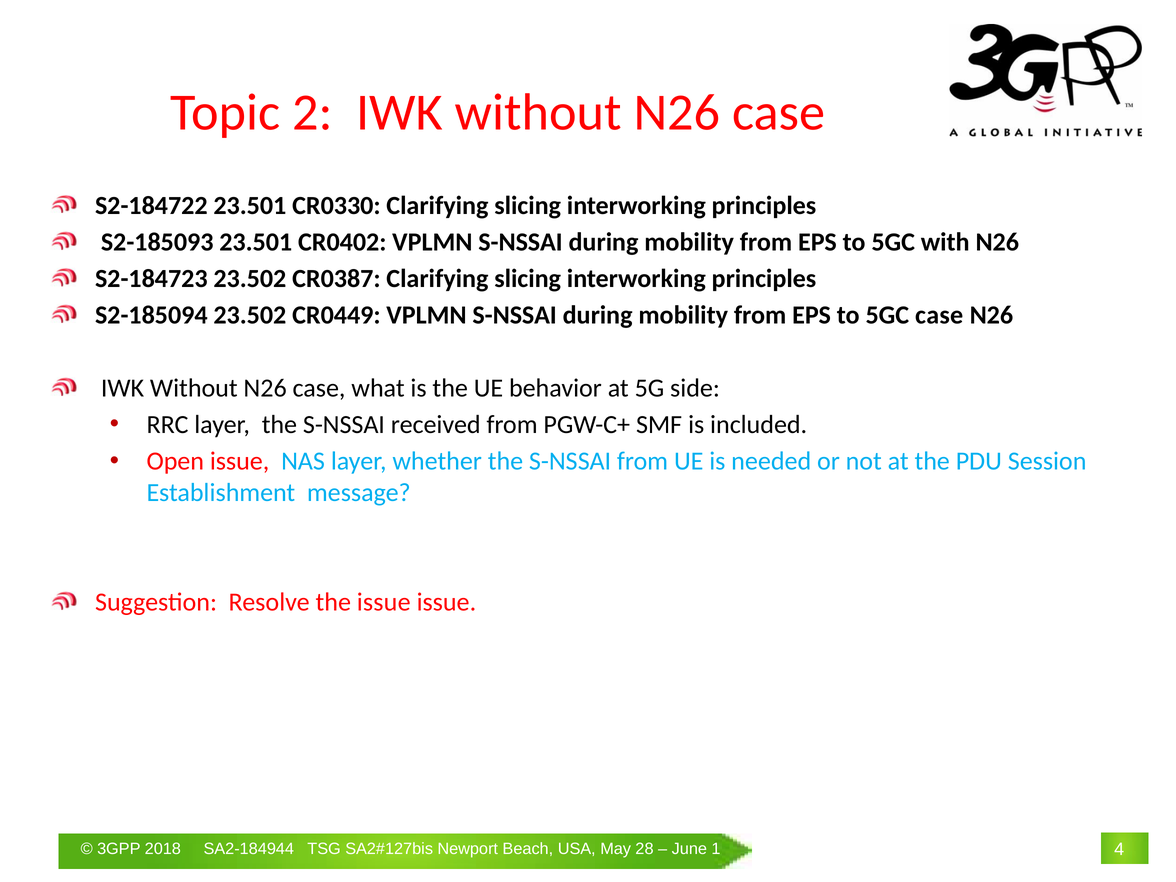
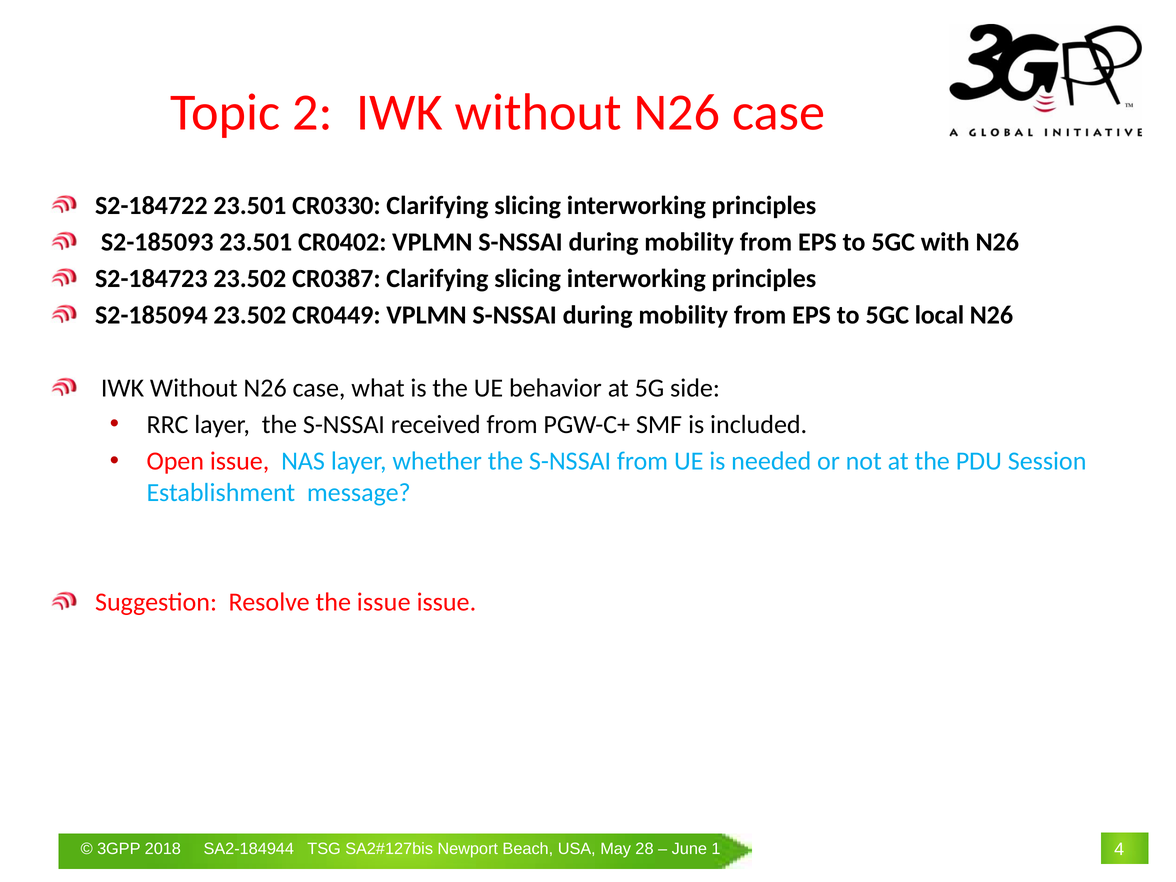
5GC case: case -> local (939, 315)
